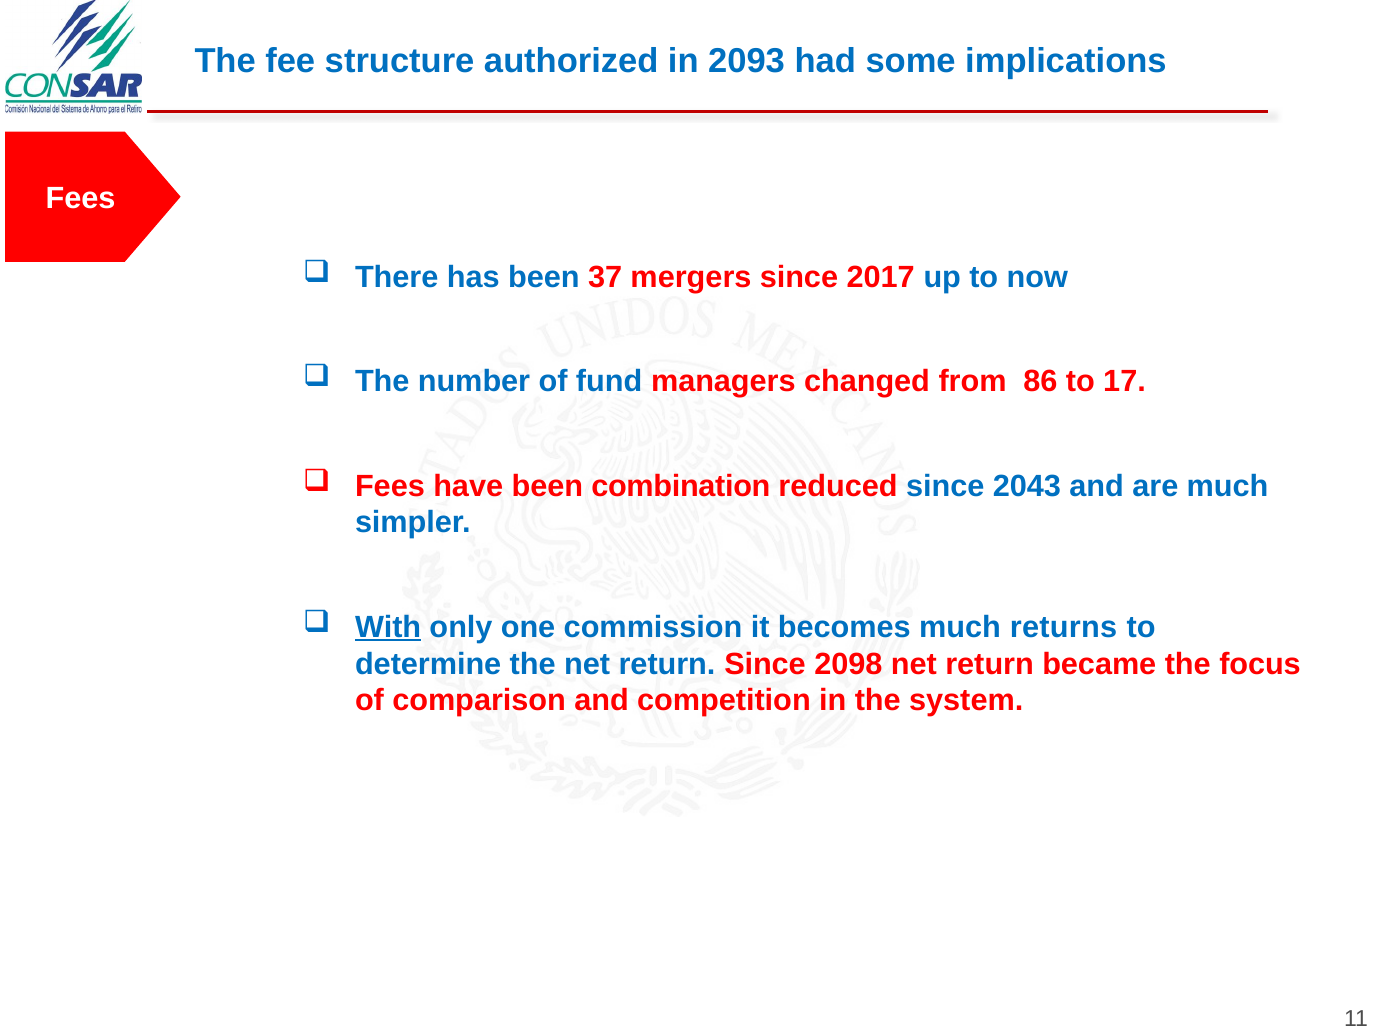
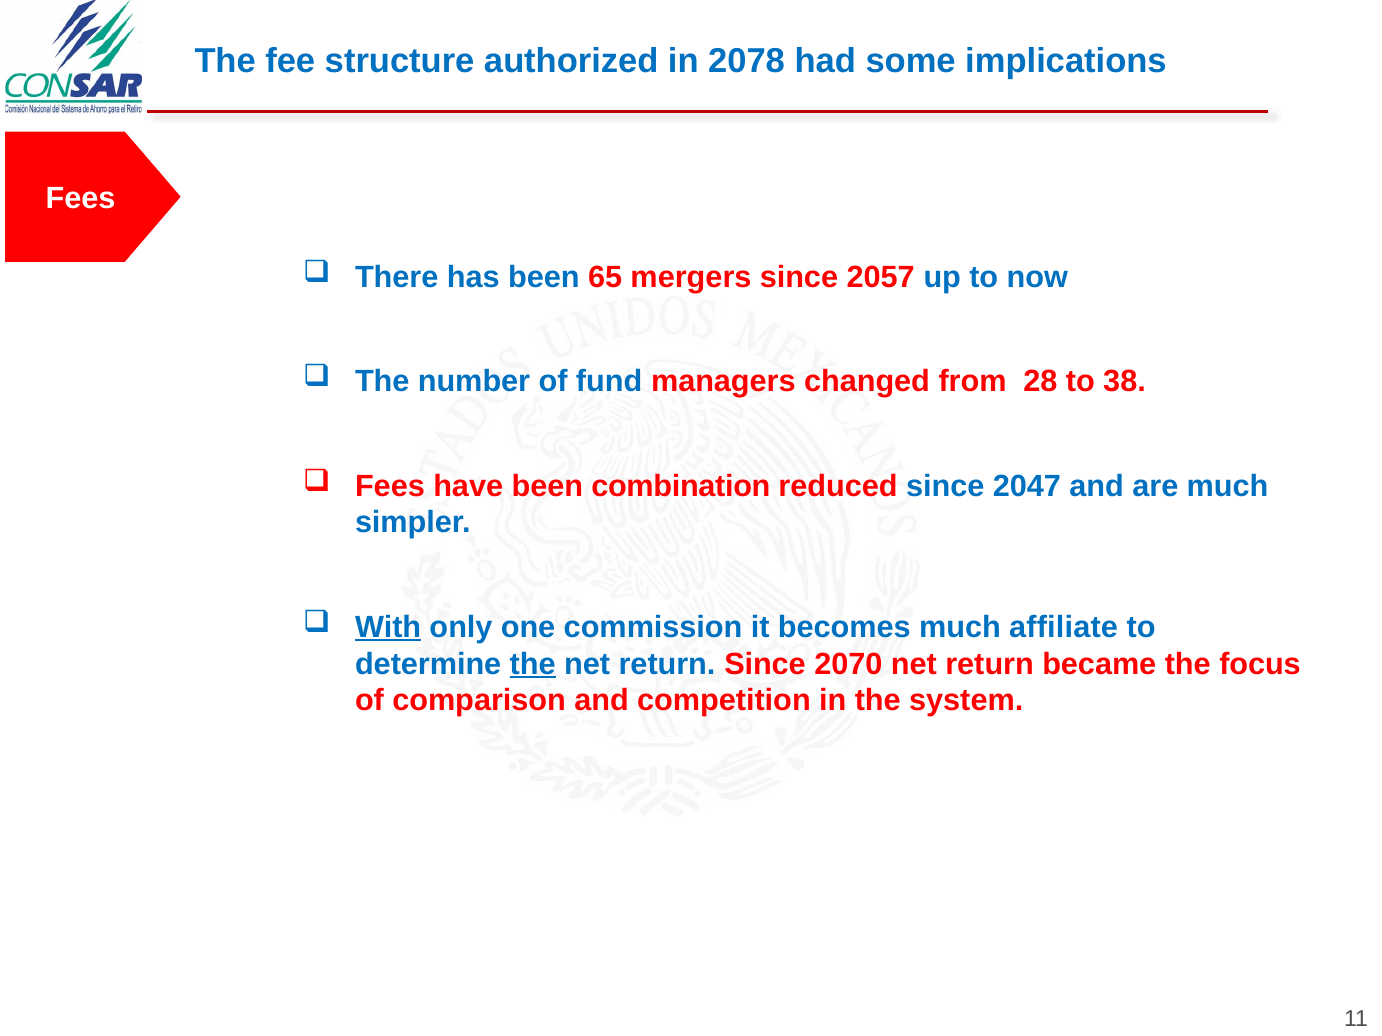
2093: 2093 -> 2078 (747, 61)
37: 37 -> 65 (605, 277)
2017: 2017 -> 2057 (881, 277)
86: 86 -> 28 (1040, 382)
17: 17 -> 38 (1125, 382)
2043: 2043 -> 2047 (1027, 486)
returns: returns -> affiliate (1064, 627)
the underline: none -> present (533, 664)
2098: 2098 -> 2070 (848, 664)
